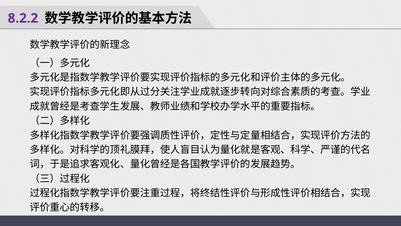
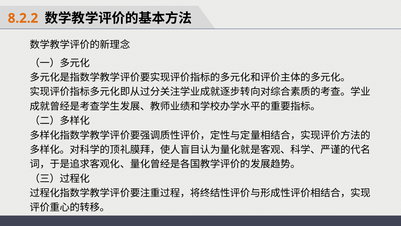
8.2.2 colour: purple -> orange (23, 18)
